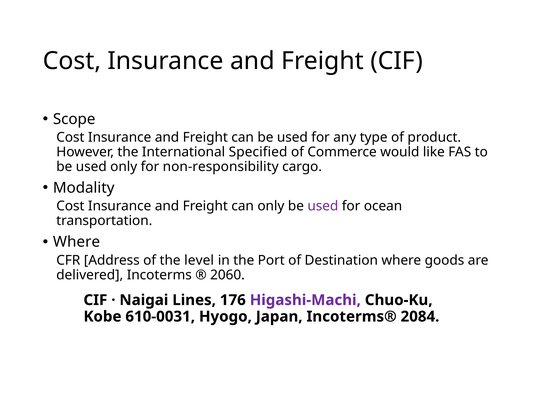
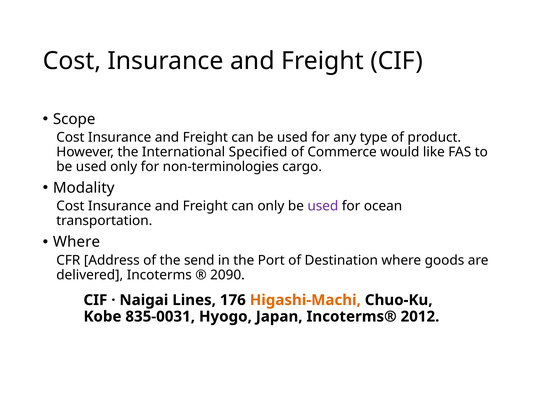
non-responsibility: non-responsibility -> non-terminologies (221, 167)
level: level -> send (199, 260)
2060: 2060 -> 2090 (227, 275)
Higashi-Machi colour: purple -> orange (305, 300)
610-0031: 610-0031 -> 835-0031 (160, 317)
2084: 2084 -> 2012 (420, 317)
